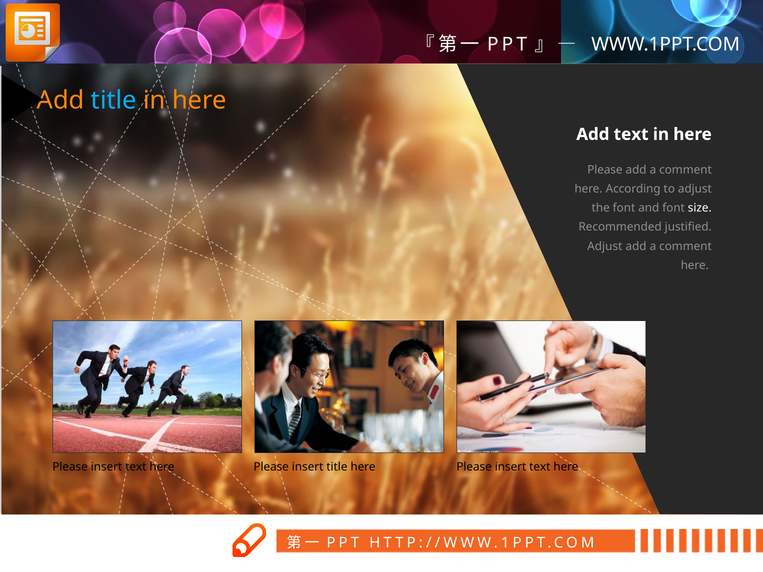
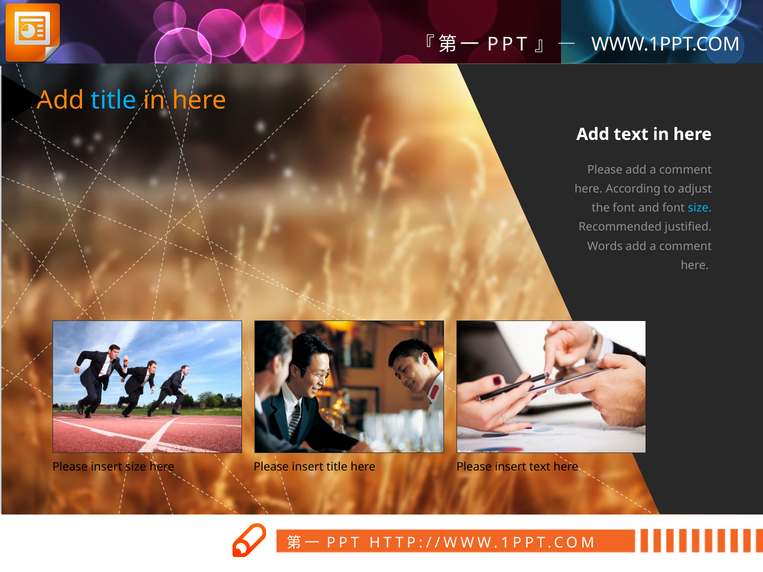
size colour: white -> light blue (700, 208)
Adjust: Adjust -> Words (605, 246)
text: text -> size (136, 467)
